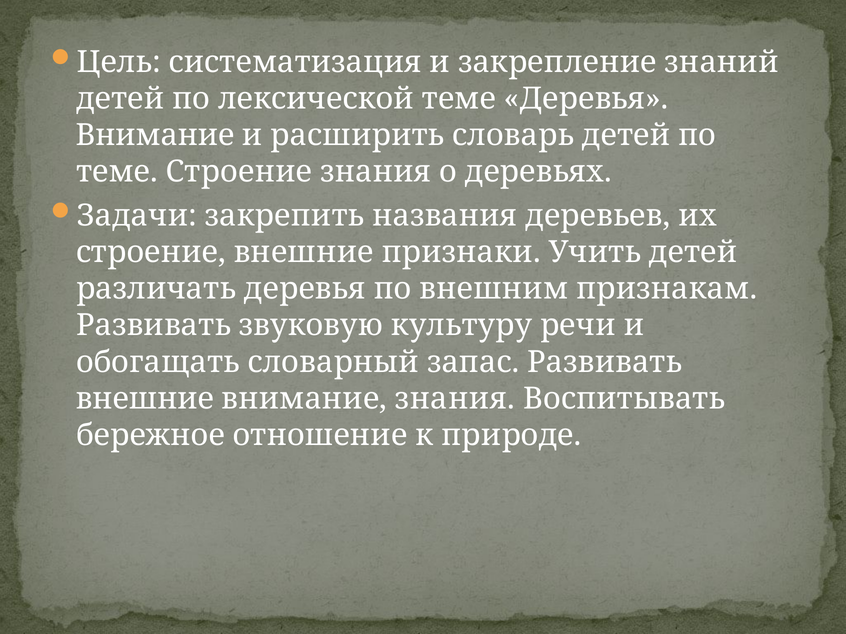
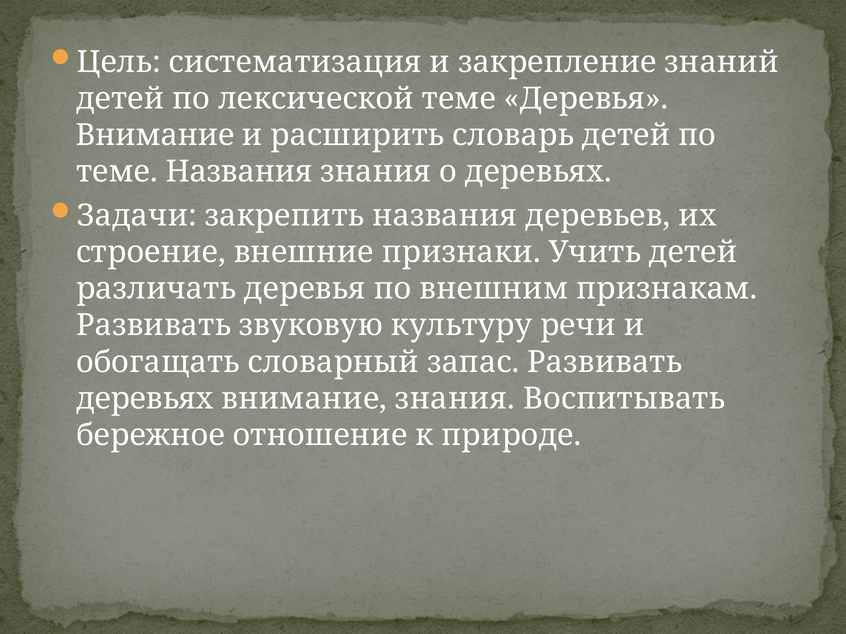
теме Строение: Строение -> Названия (239, 172)
внешние: внешние -> деревьях (145, 399)
